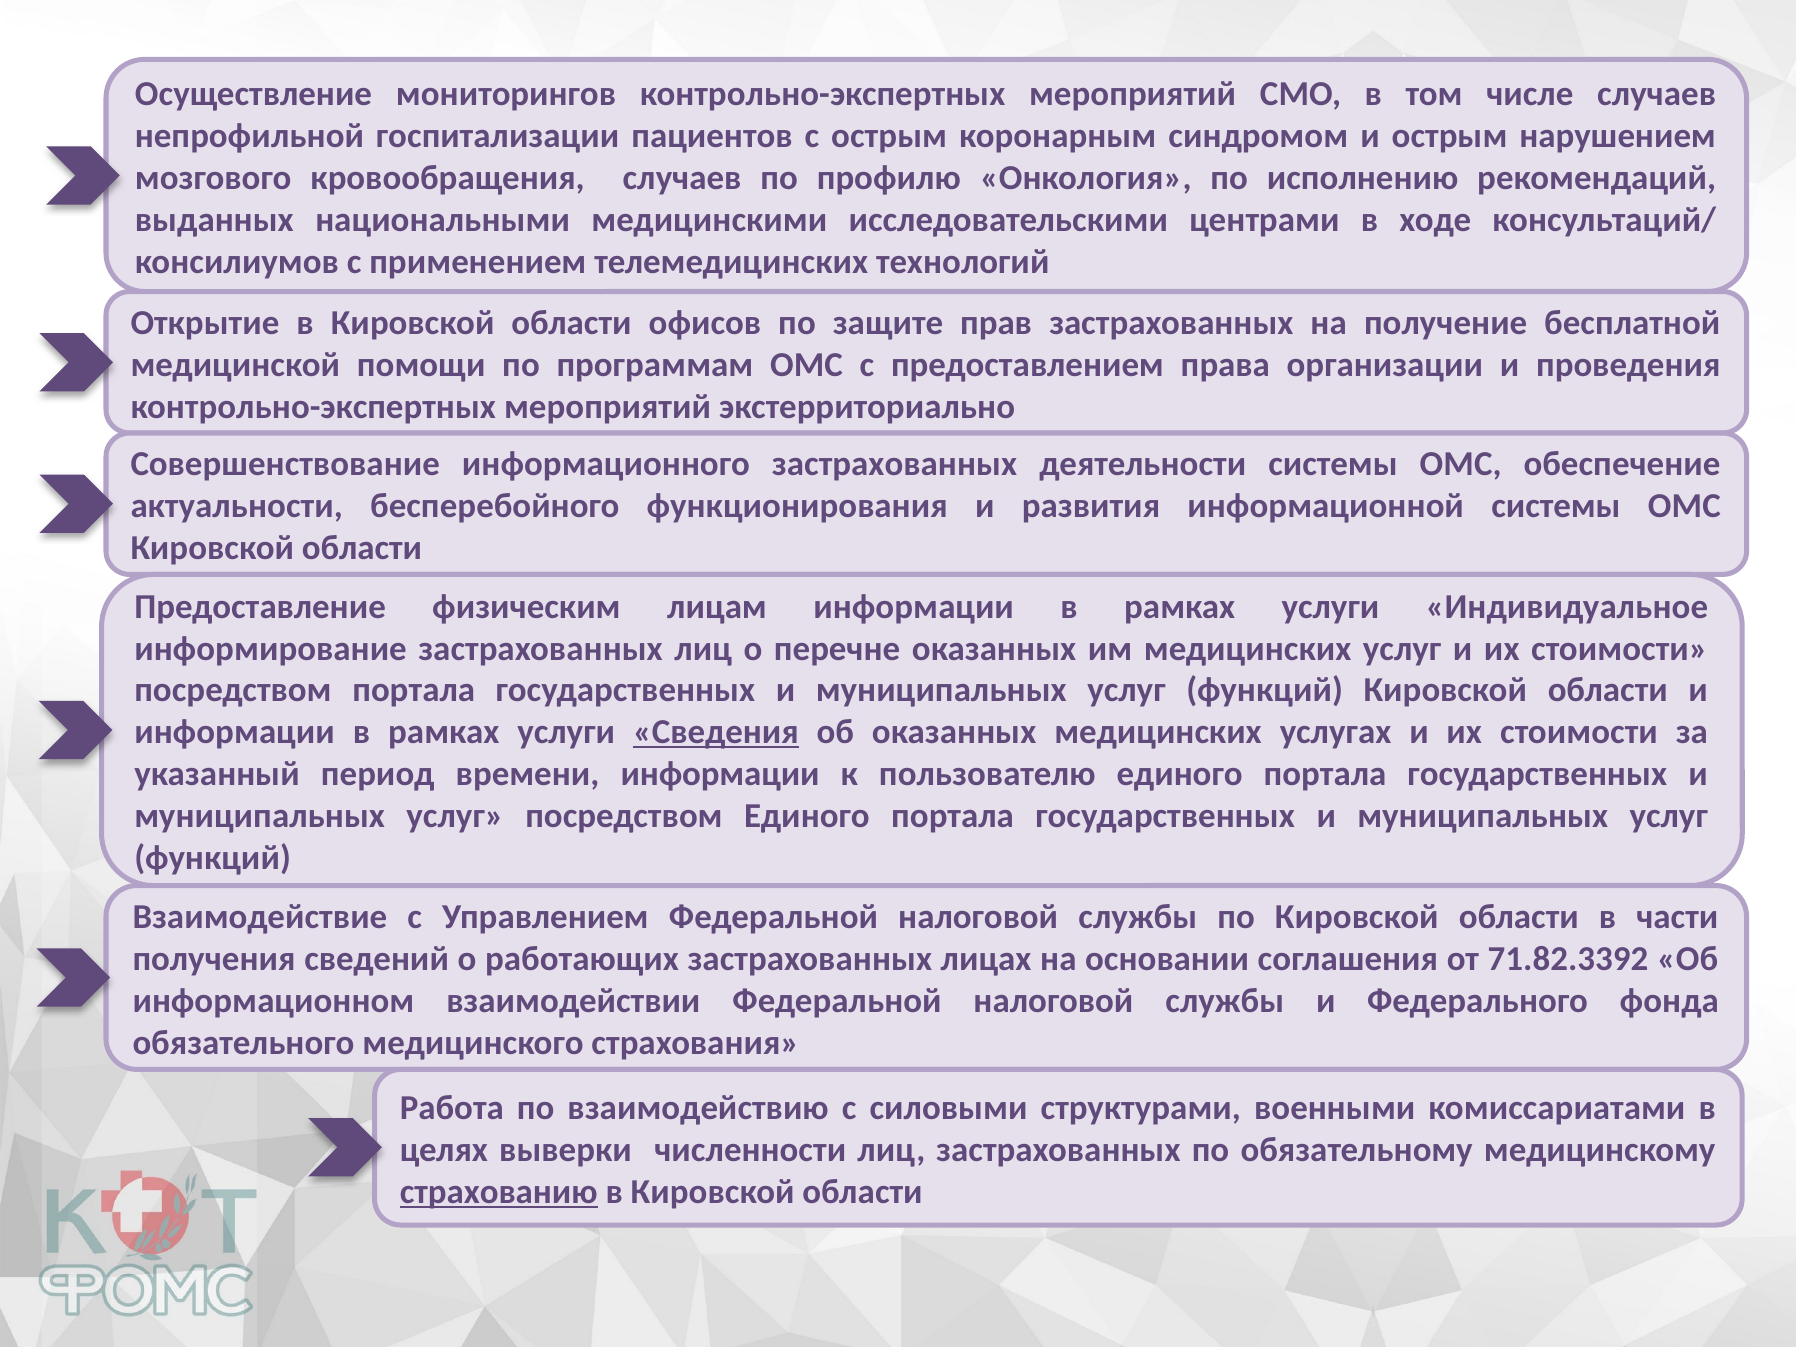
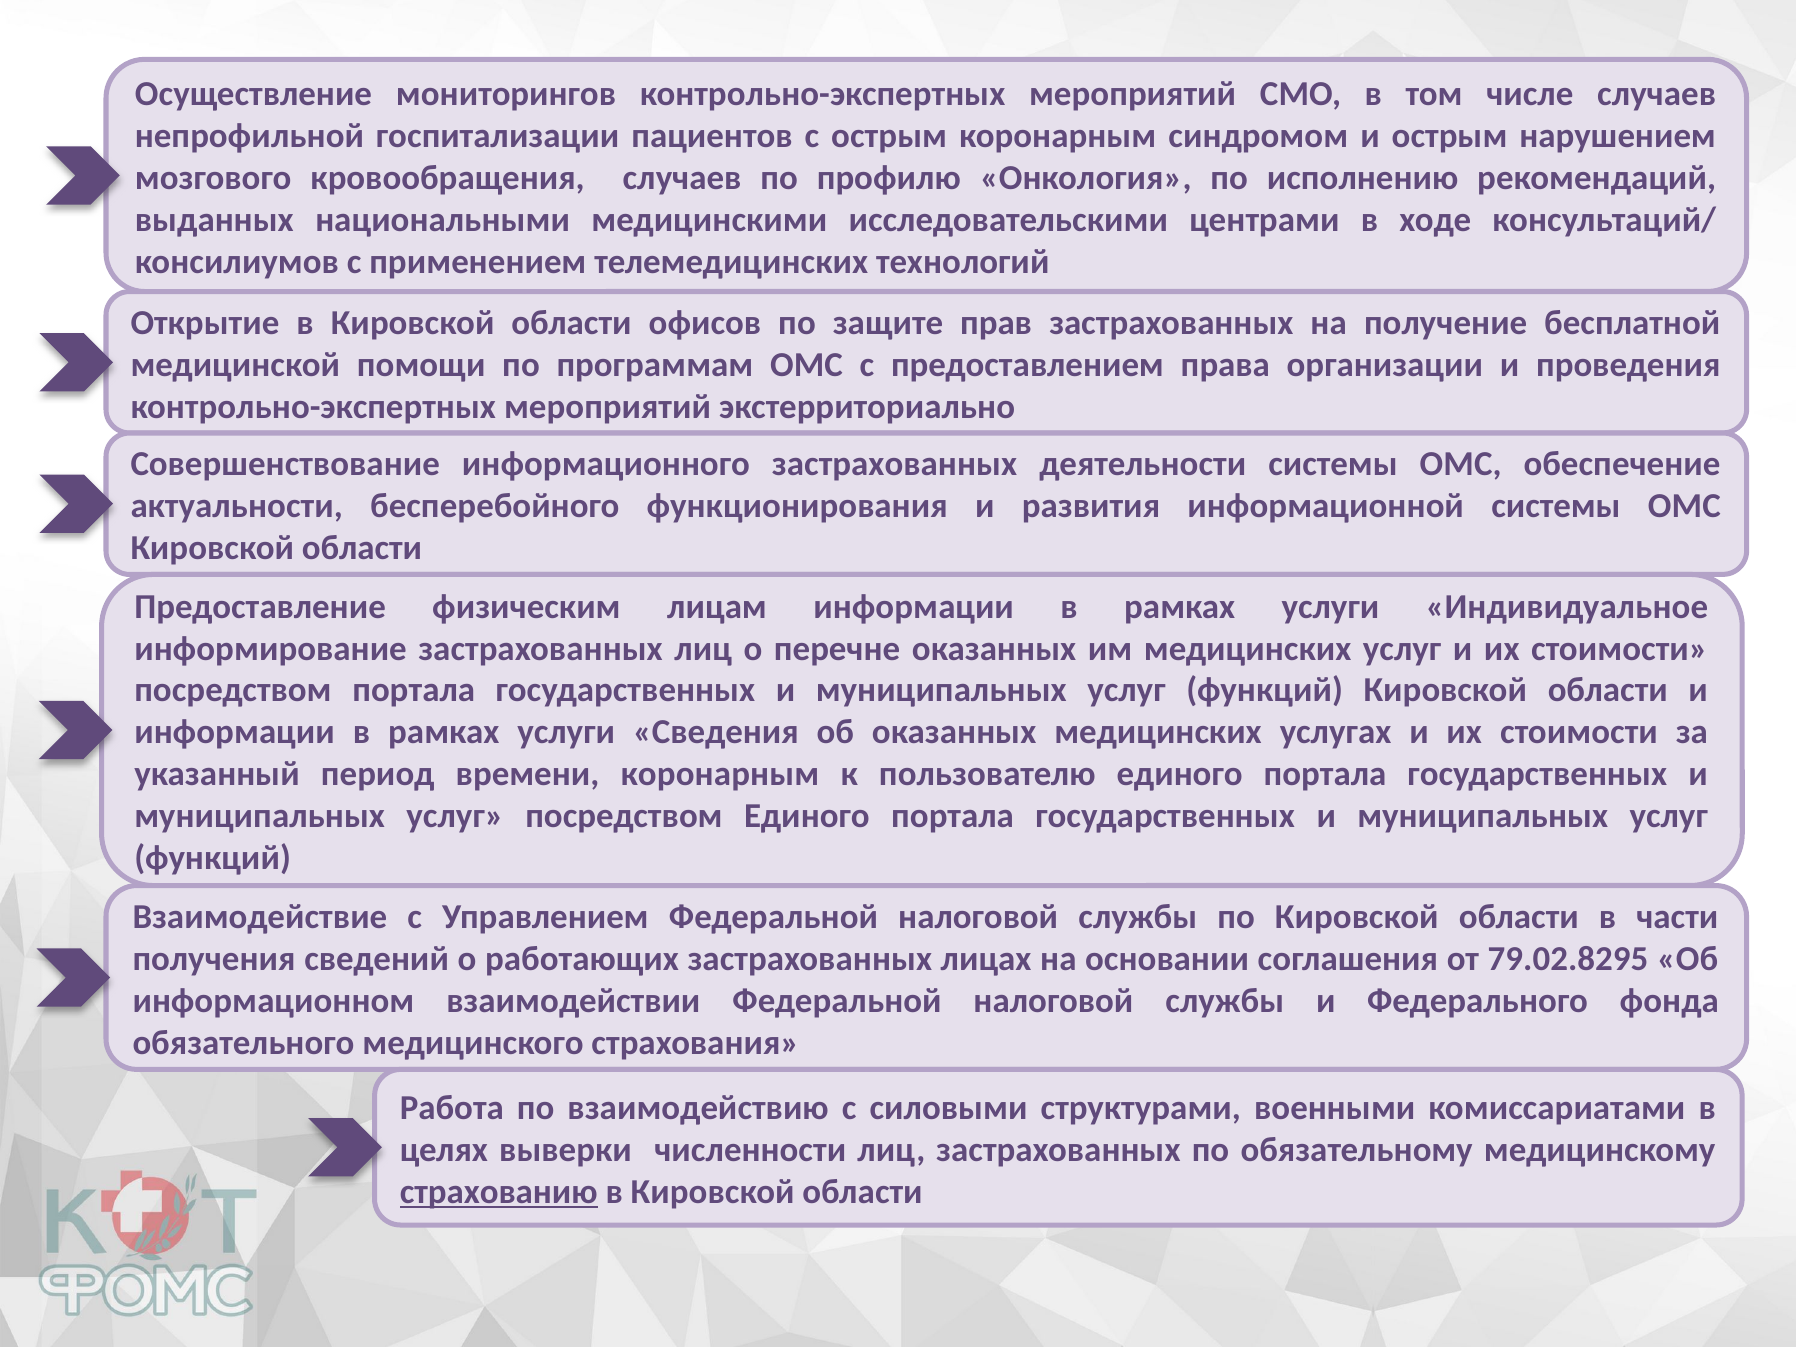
Сведения underline: present -> none (716, 732)
времени информации: информации -> коронарным (720, 774)
71.82.3392: 71.82.3392 -> 79.02.8295 (1568, 959)
